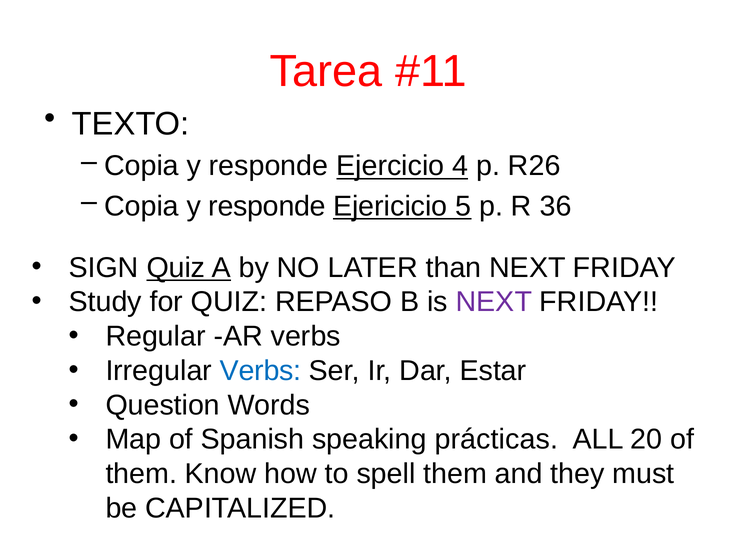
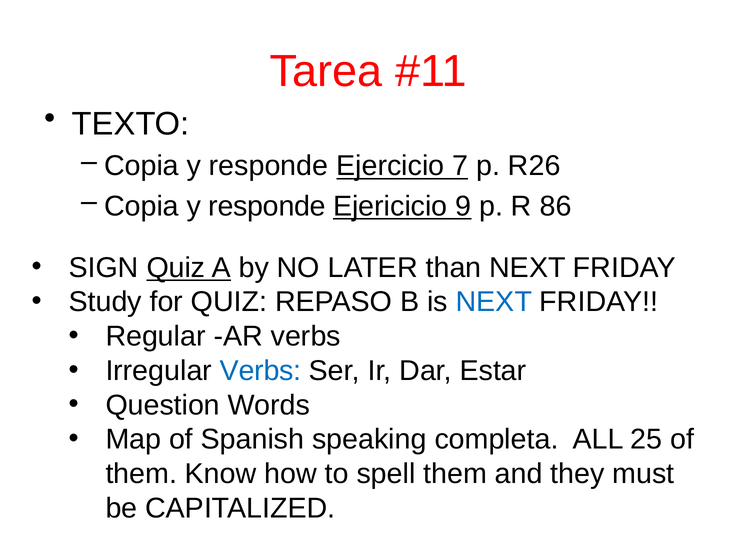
4: 4 -> 7 (460, 166)
5: 5 -> 9 (463, 206)
36: 36 -> 86 (556, 206)
NEXT colour: purple -> blue (494, 302)
prácticas: prácticas -> completa (497, 440)
20: 20 -> 25 (646, 440)
